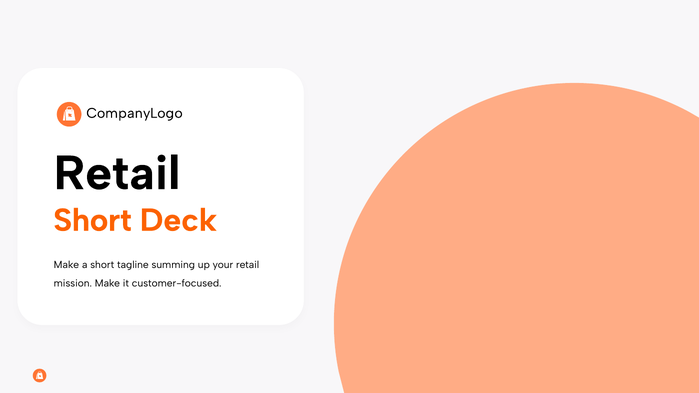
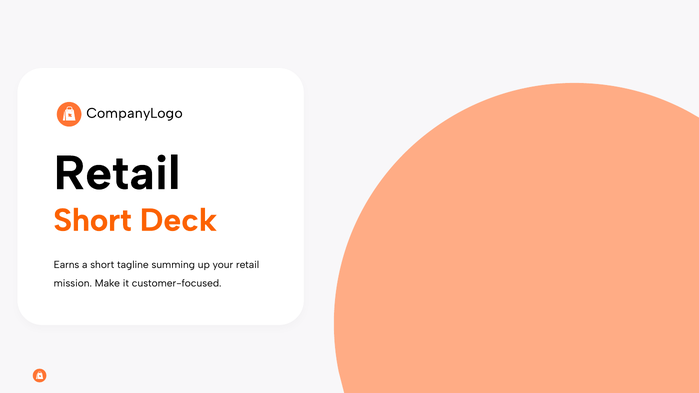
Make: Make -> Earns (66, 265)
